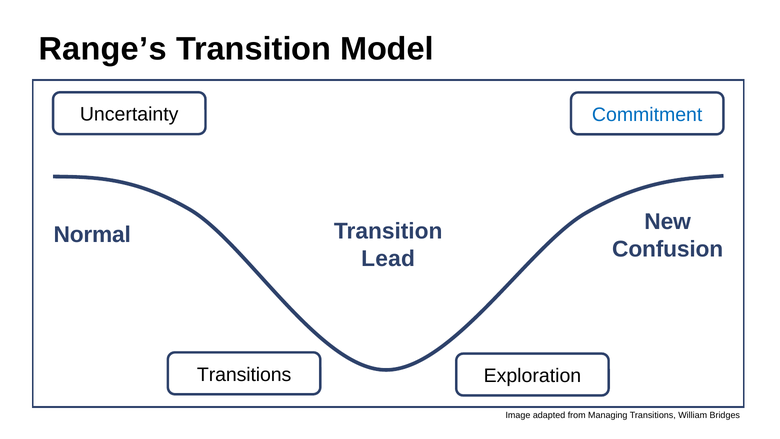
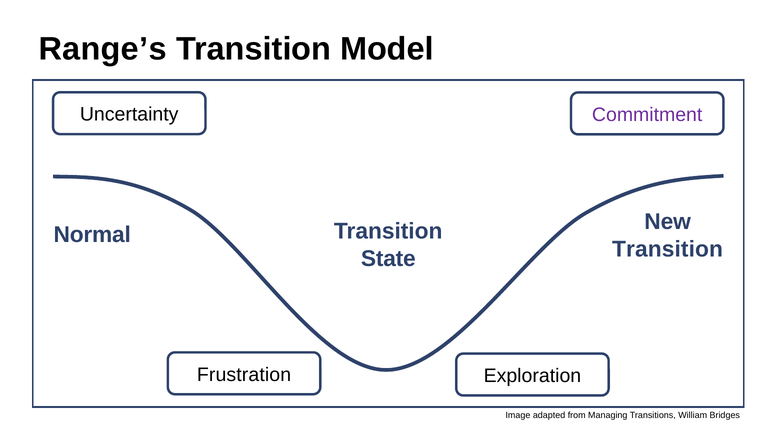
Commitment colour: blue -> purple (647, 115)
Confusion: Confusion -> Transition (668, 249)
Lead: Lead -> State (388, 259)
Transitions: Transitions -> Frustration (244, 374)
